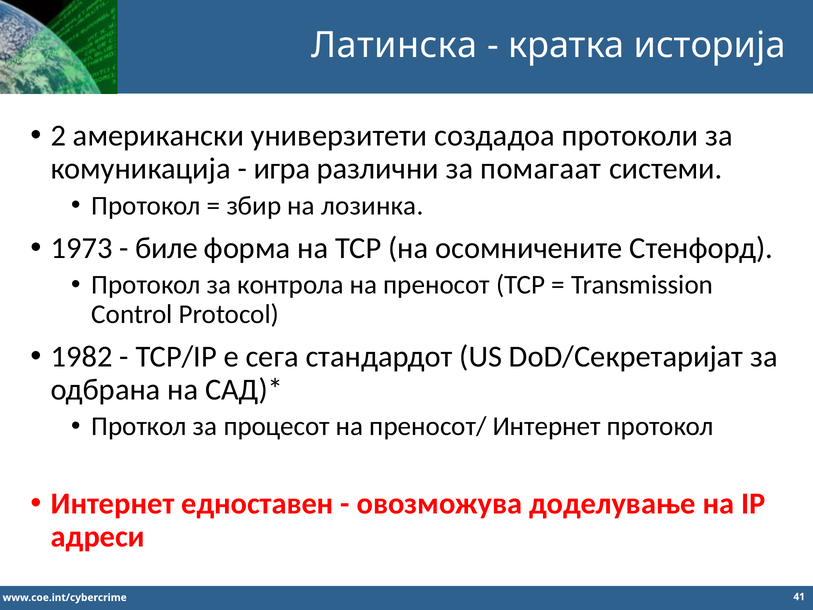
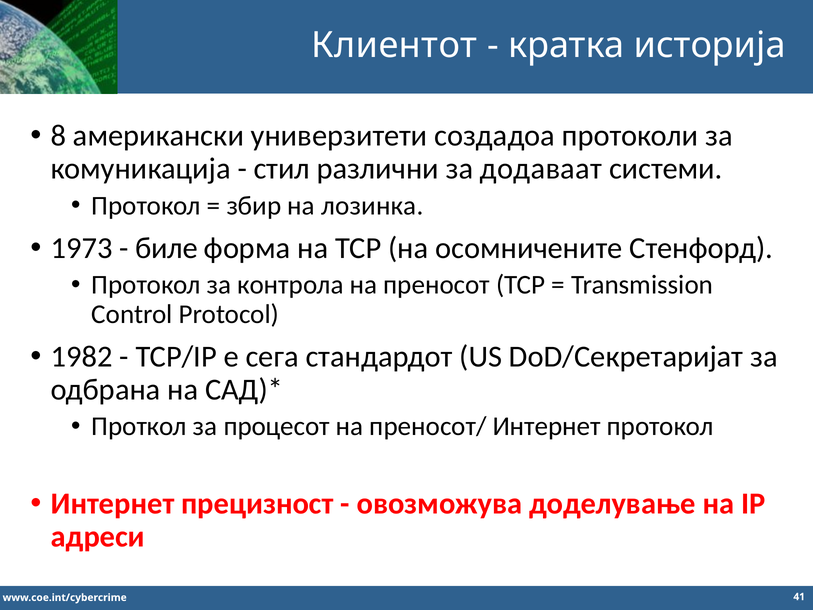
Латинска: Латинска -> Клиентот (394, 45)
2: 2 -> 8 (58, 136)
игра: игра -> стил (282, 169)
помагаат: помагаат -> додаваат (541, 169)
едноставен: едноставен -> прецизност (257, 503)
